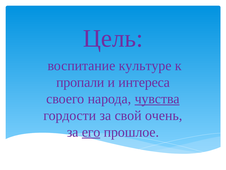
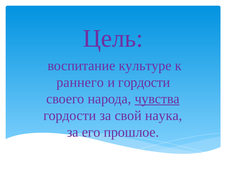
пропали: пропали -> раннего (80, 82)
и интереса: интереса -> гордости (144, 82)
очень: очень -> наука (164, 115)
его underline: present -> none (91, 132)
